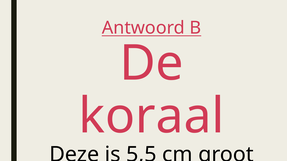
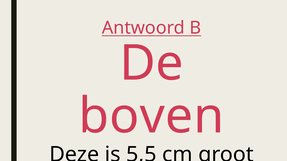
koraal: koraal -> boven (151, 117)
